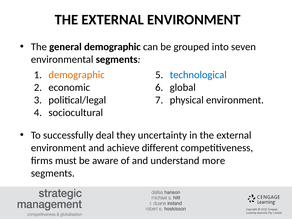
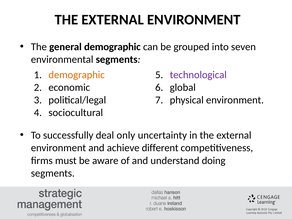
technological colour: blue -> purple (198, 75)
they: they -> only (126, 135)
more: more -> doing (214, 161)
